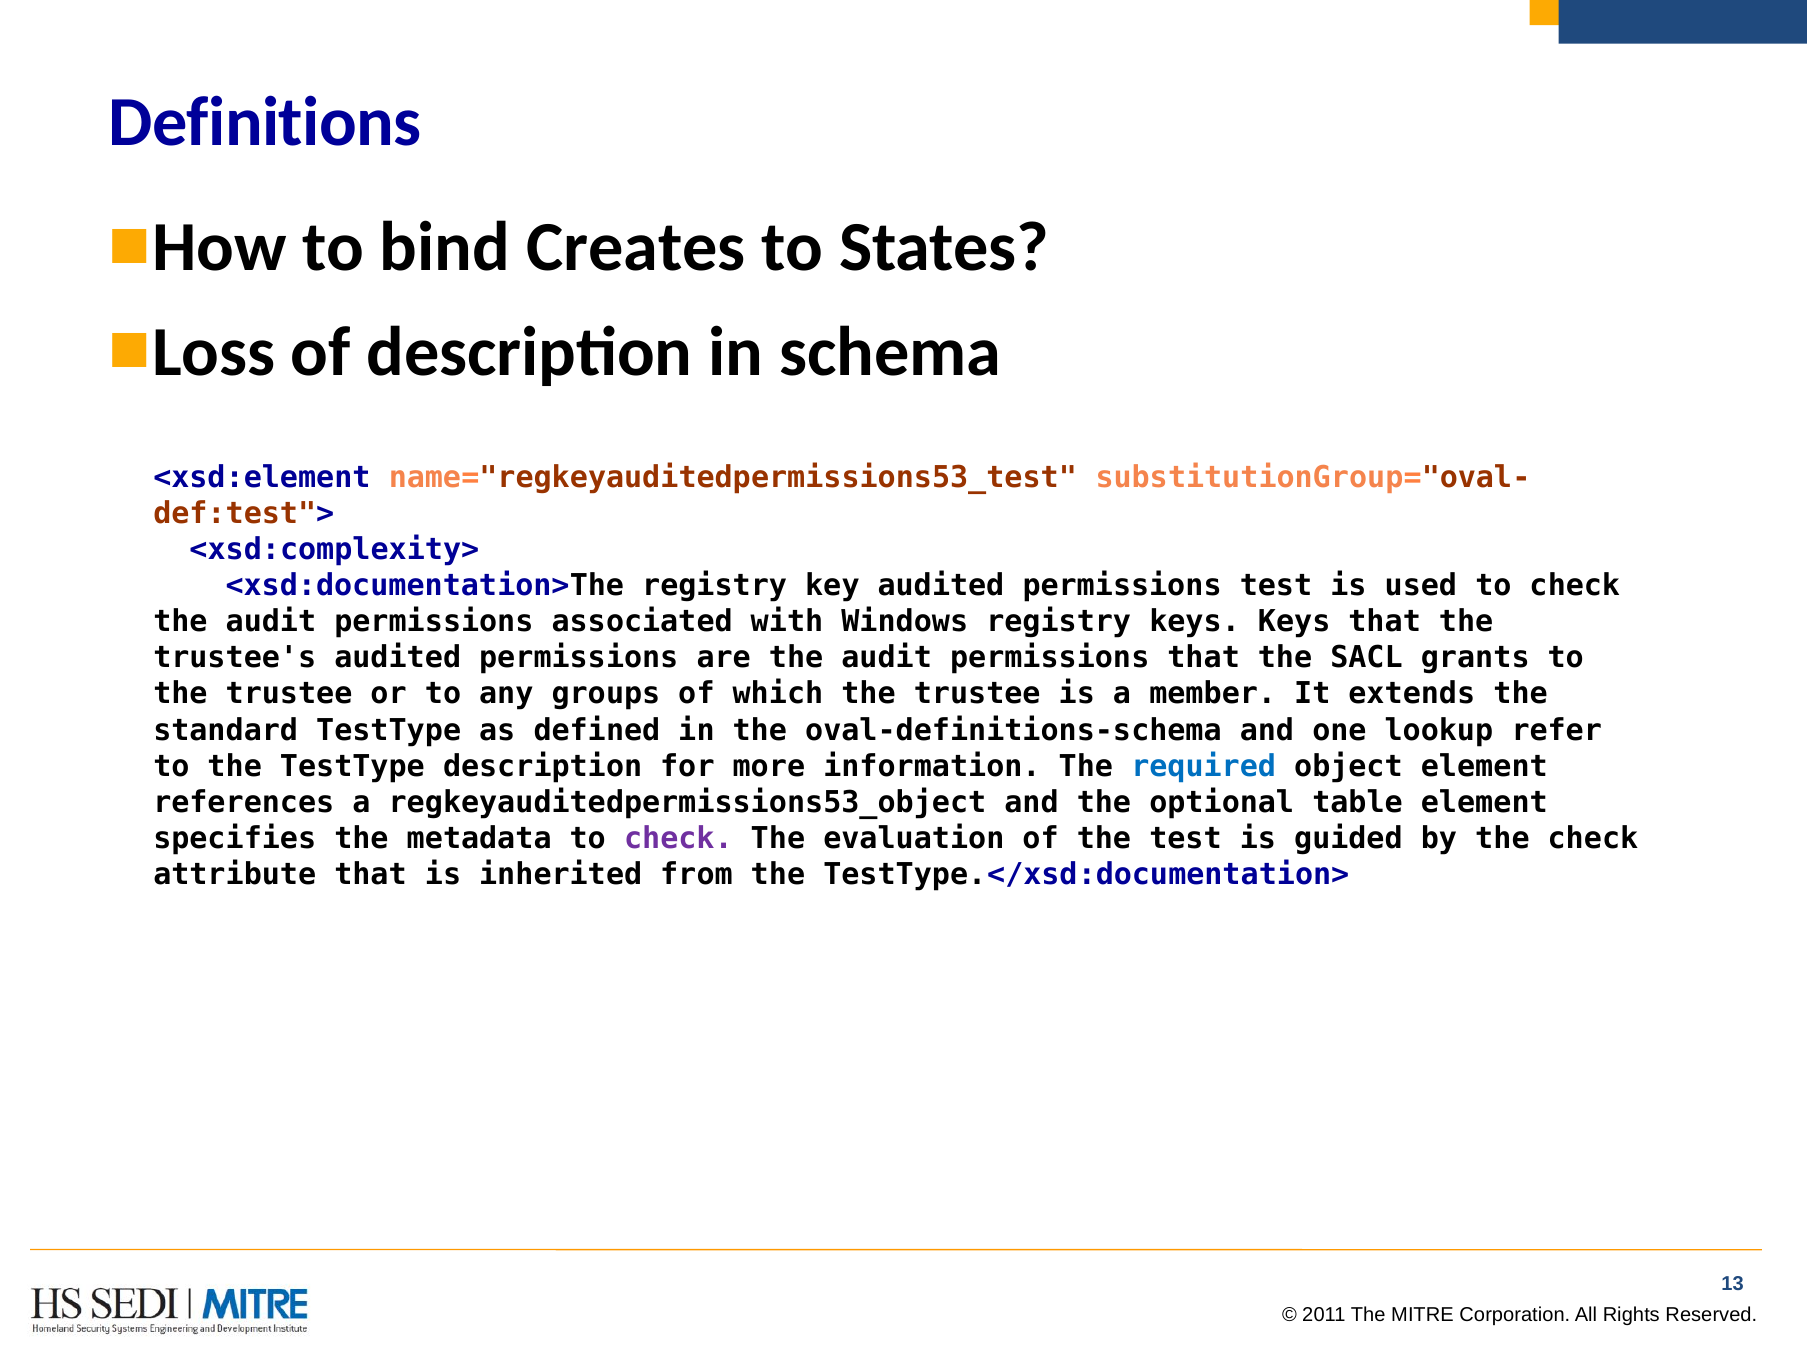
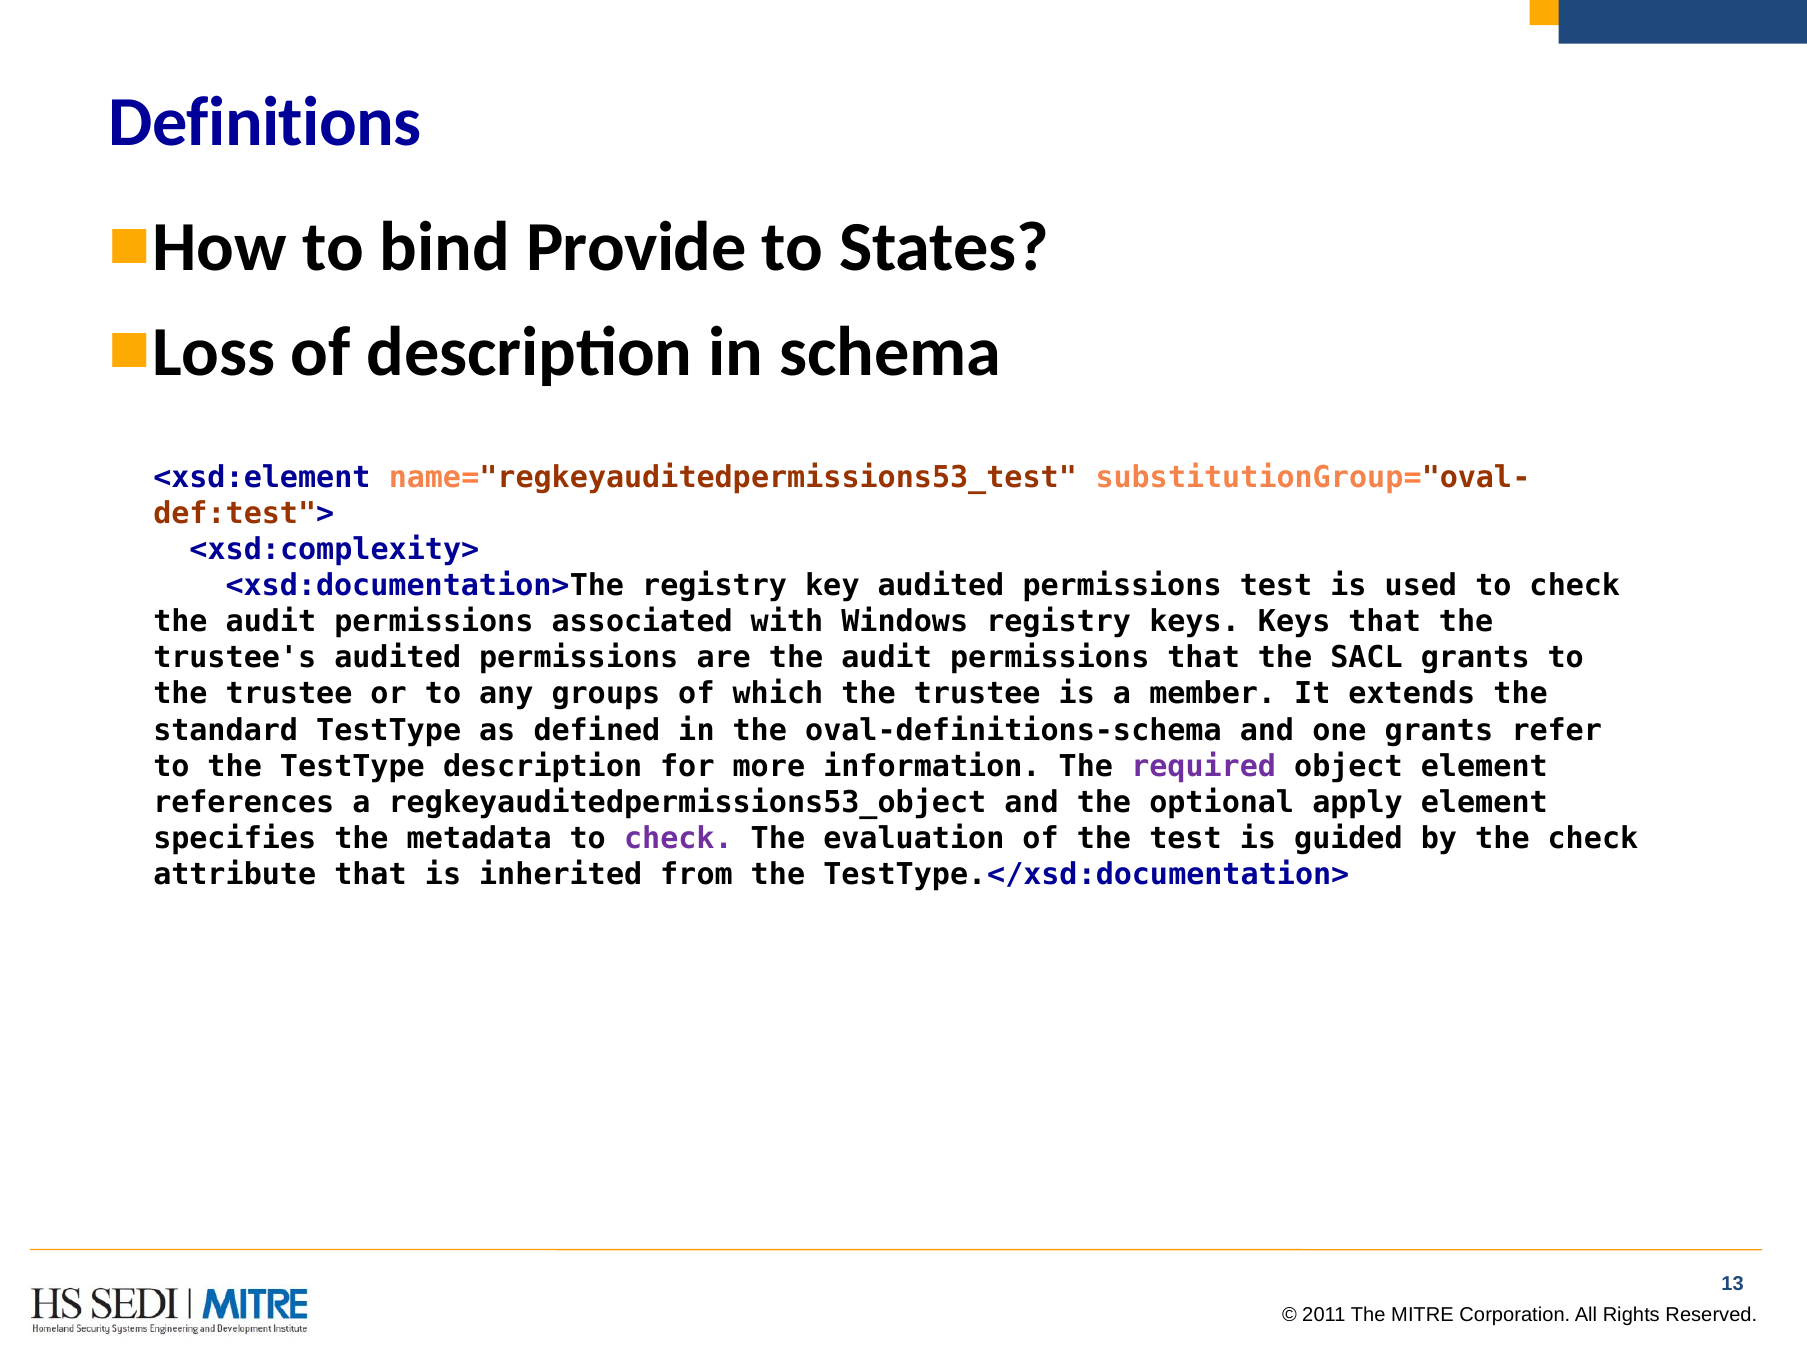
Creates: Creates -> Provide (636, 248)
one lookup: lookup -> grants (1439, 730)
required colour: blue -> purple (1204, 766)
table: table -> apply (1358, 803)
